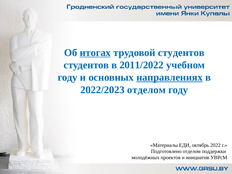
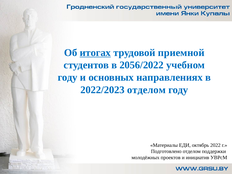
трудовой студентов: студентов -> приемной (181, 53)
2011/2022: 2011/2022 -> 2056/2022 (142, 65)
направлениях underline: present -> none (170, 77)
